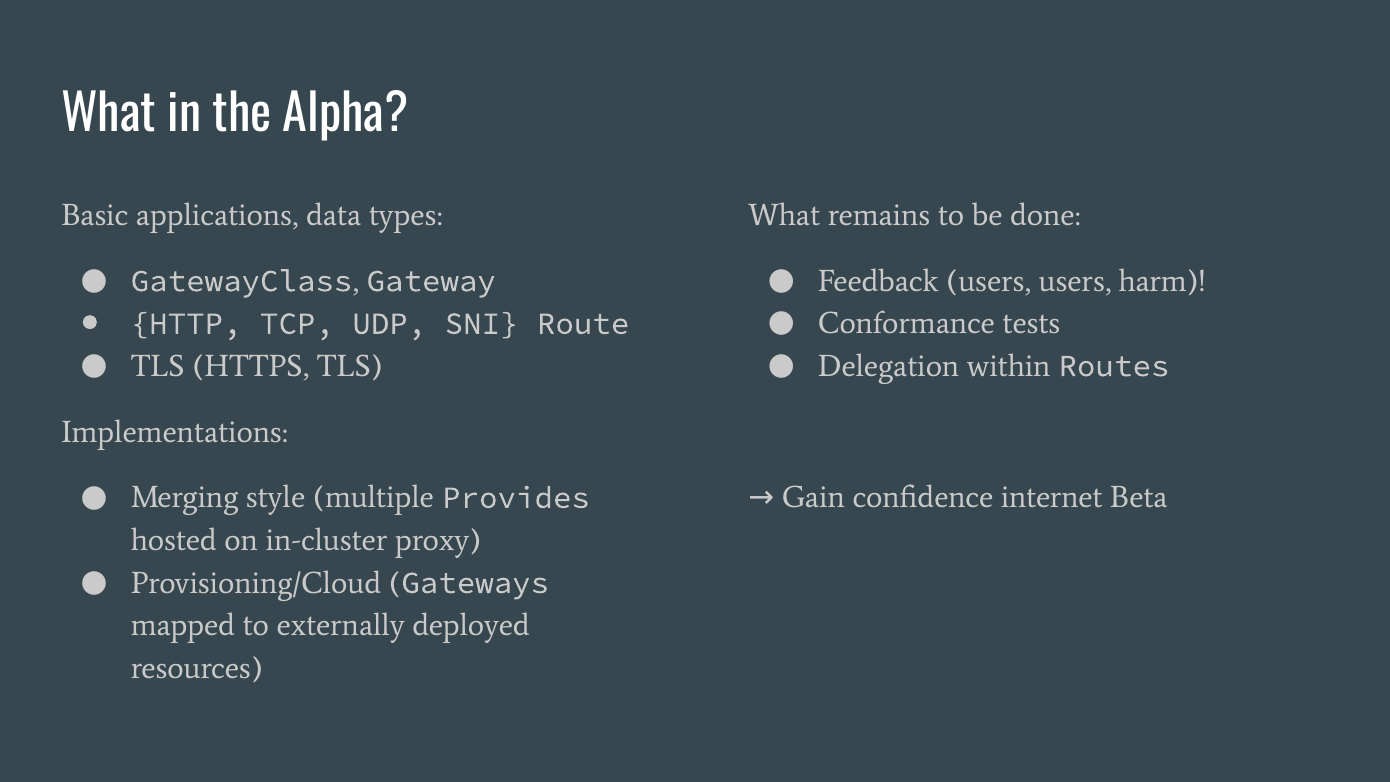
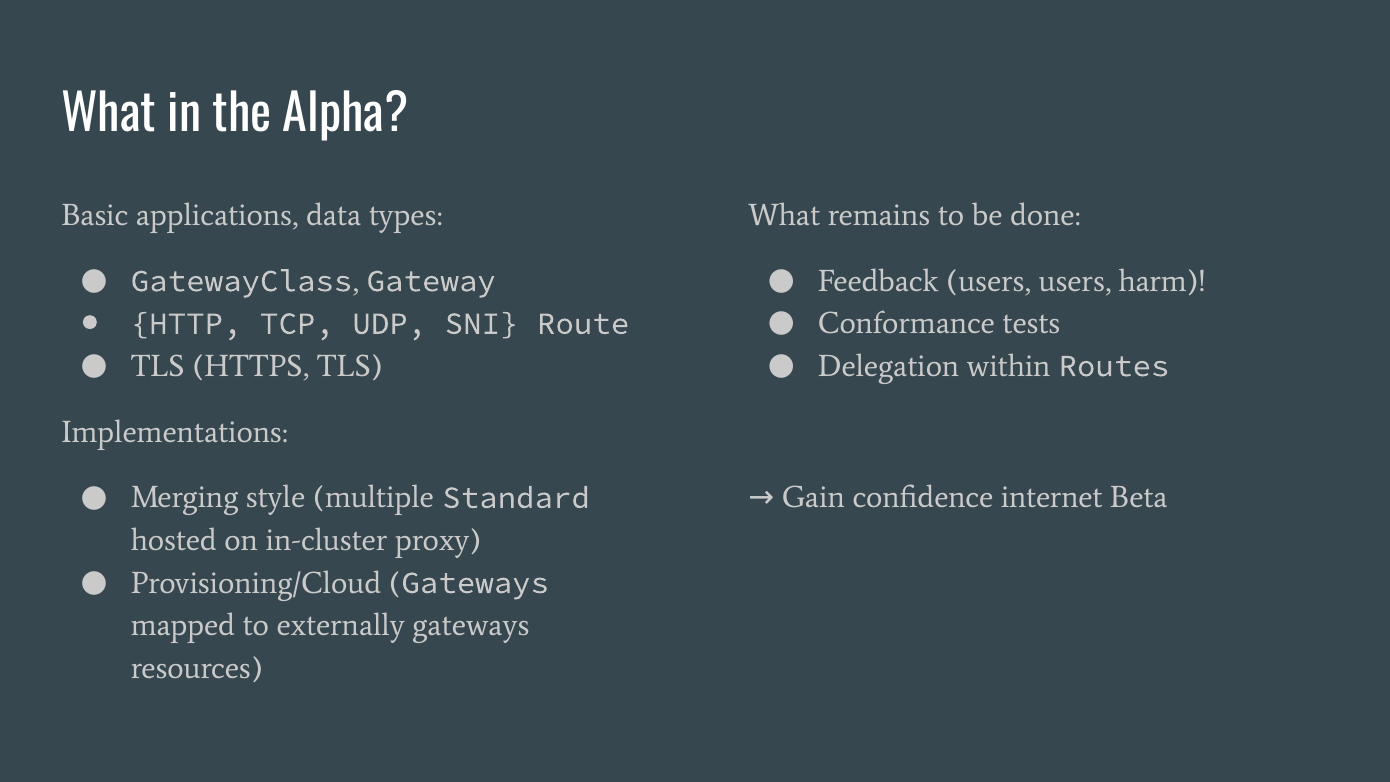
Provides: Provides -> Standard (516, 498)
externally deployed: deployed -> gateways (471, 625)
